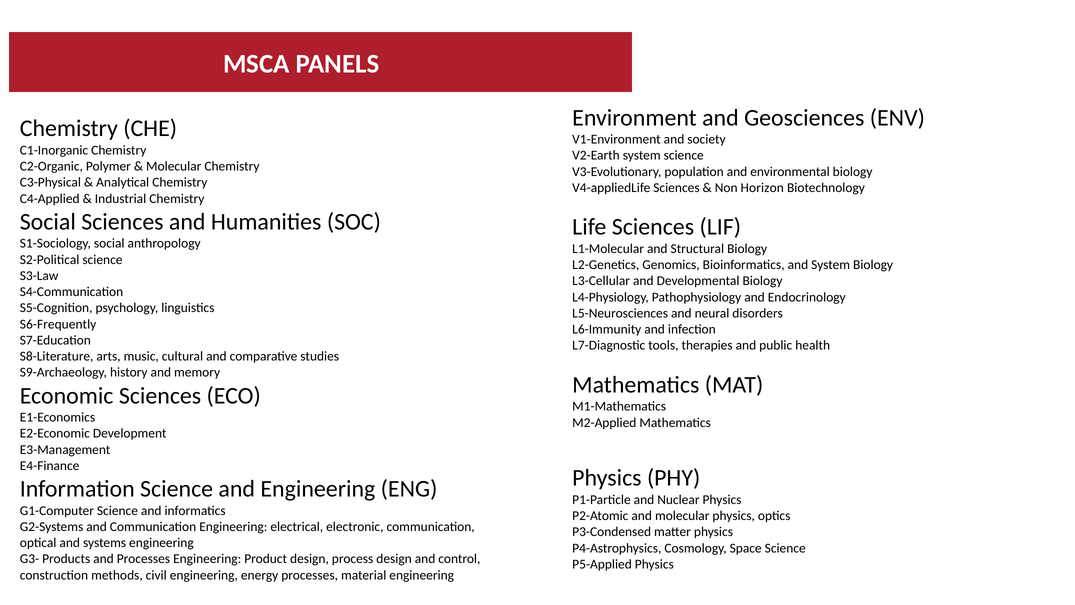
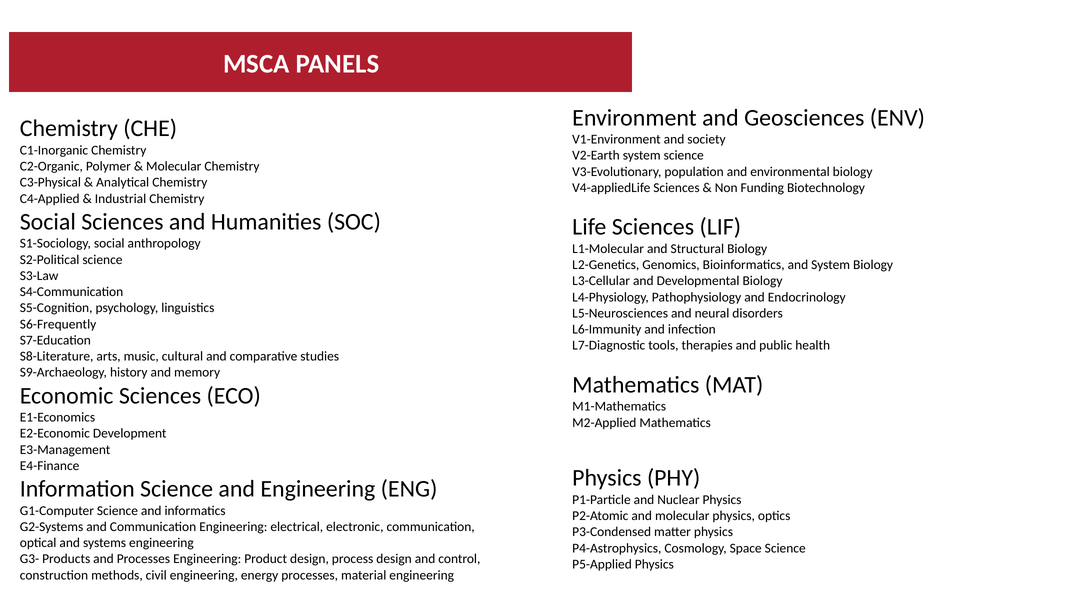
Horizon: Horizon -> Funding (762, 188)
